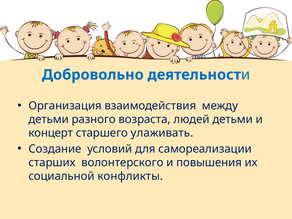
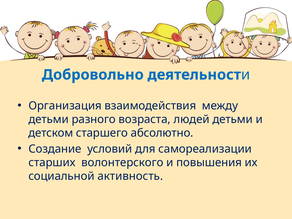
концерт: концерт -> детском (51, 133)
улаживать: улаживать -> абсолютно (162, 133)
конфликты: конфликты -> активность (130, 176)
